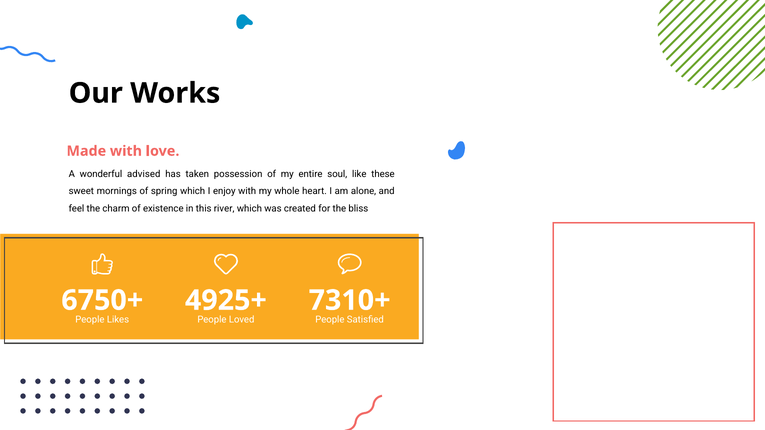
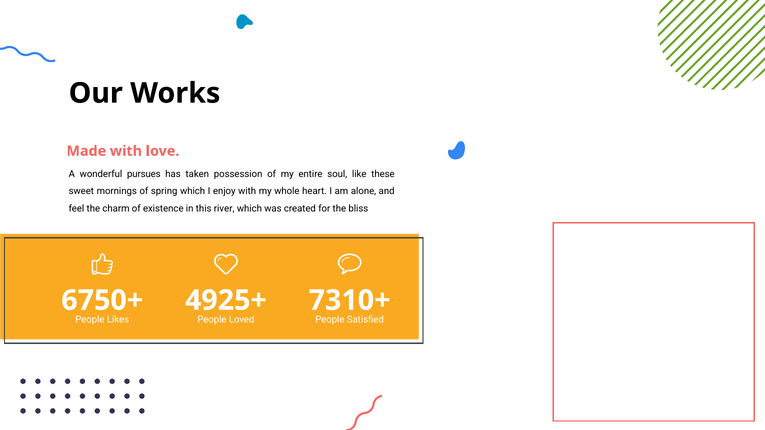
advised: advised -> pursues (144, 174)
